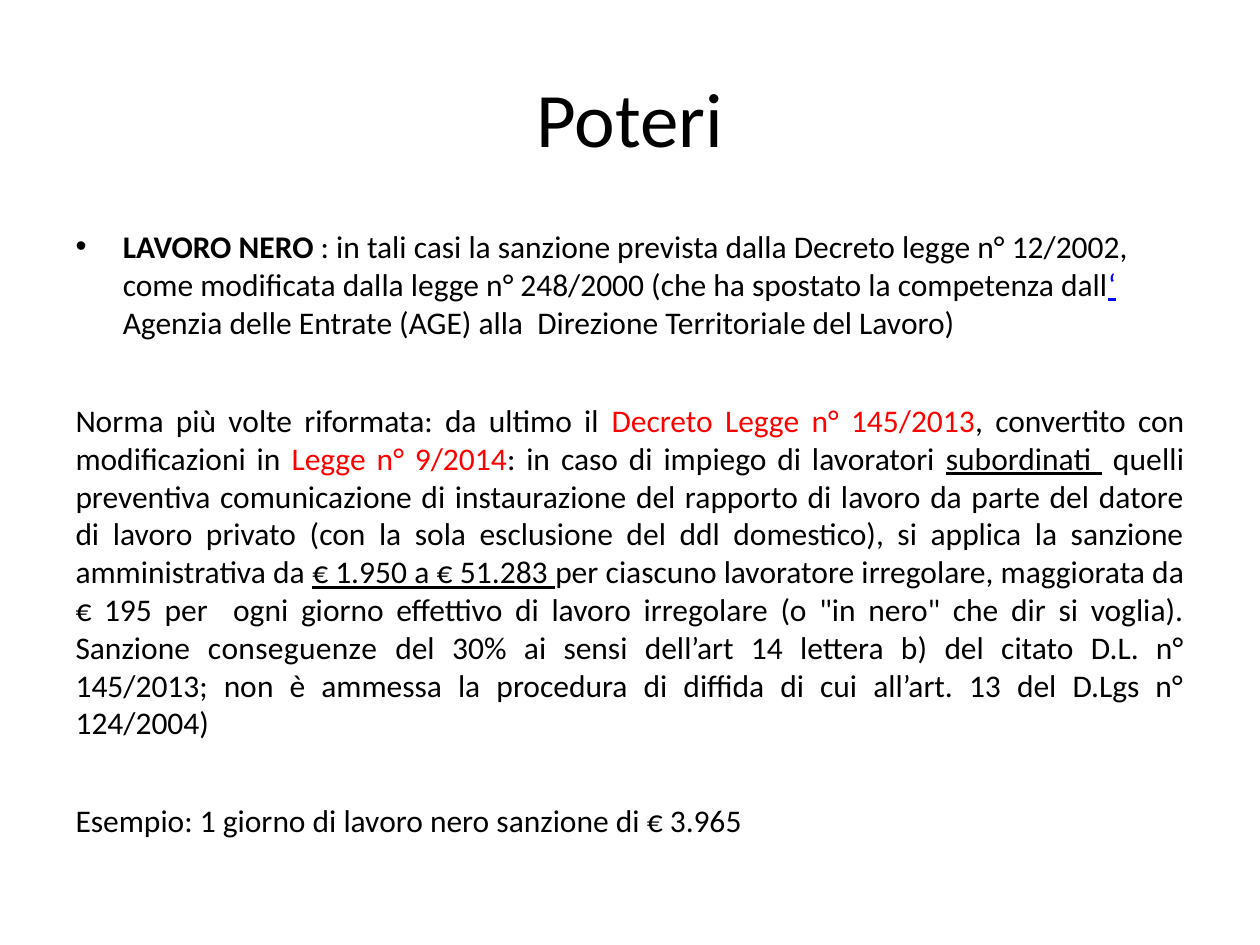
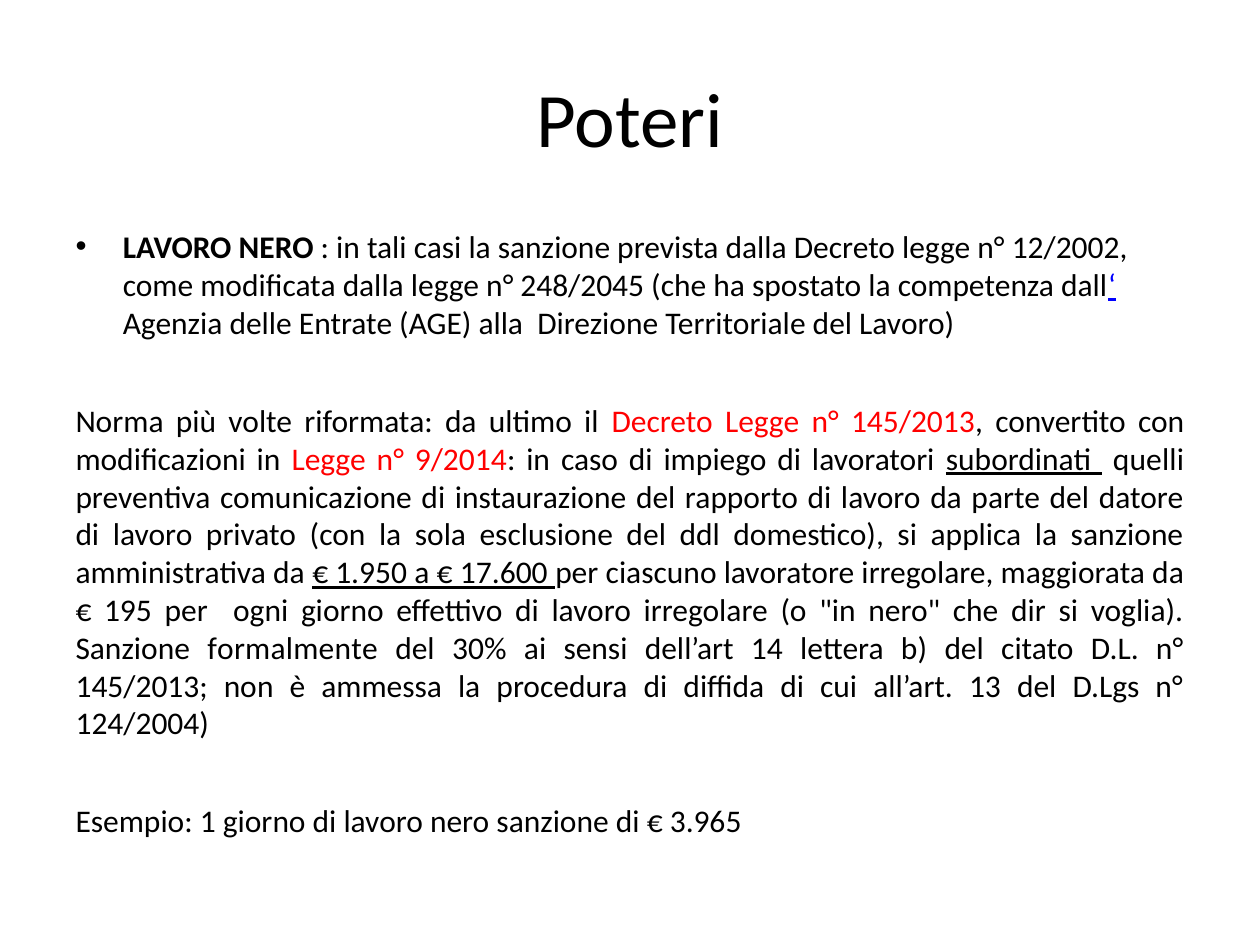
248/2000: 248/2000 -> 248/2045 (582, 286)
51.283: 51.283 -> 17.600 (504, 573)
conseguenze: conseguenze -> formalmente (293, 649)
